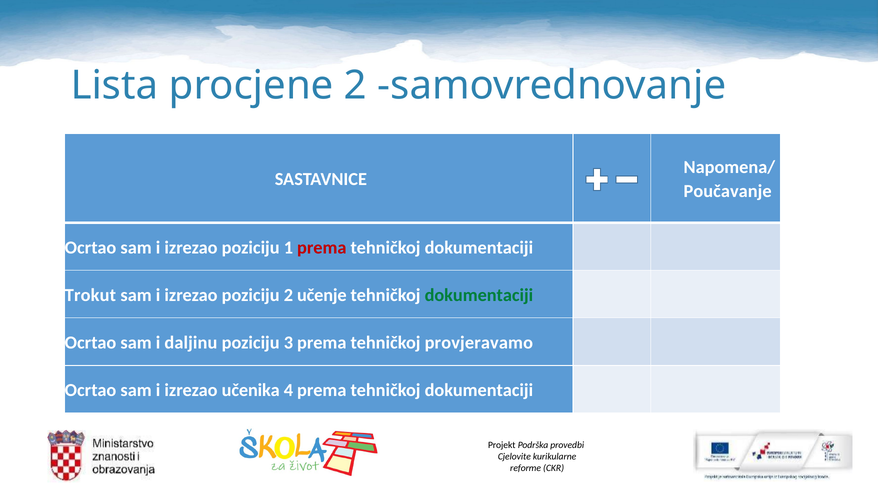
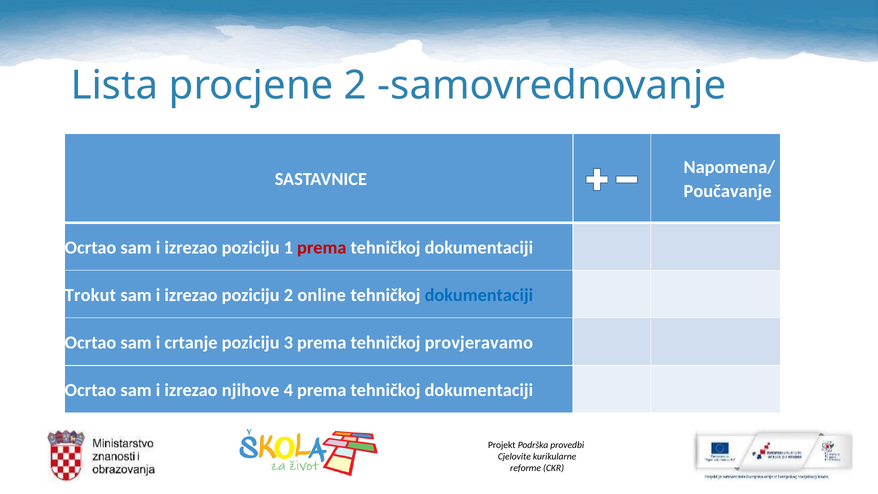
učenje: učenje -> online (322, 295)
dokumentaciji colour: green -> blue (479, 295)
daljinu: daljinu -> crtanje (191, 342)
učenika: učenika -> njihove (251, 390)
